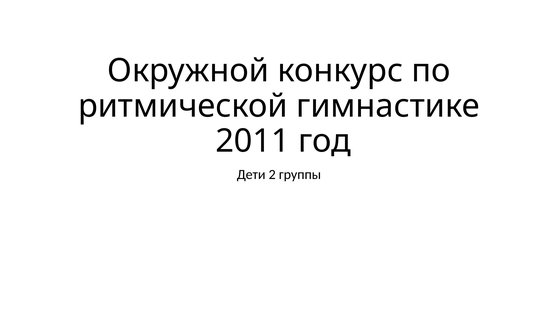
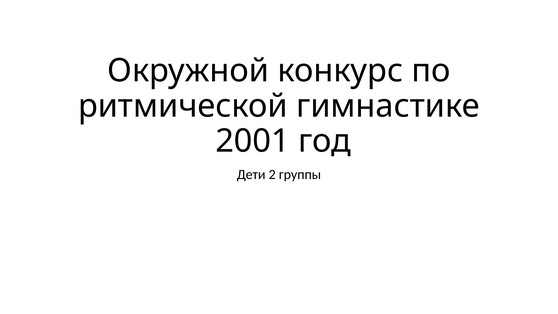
2011: 2011 -> 2001 (253, 141)
